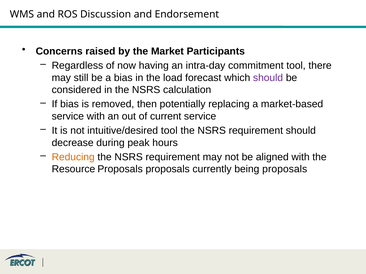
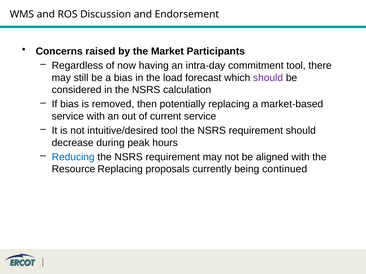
Reducing colour: orange -> blue (73, 157)
Resource Proposals: Proposals -> Replacing (120, 169)
being proposals: proposals -> continued (285, 169)
